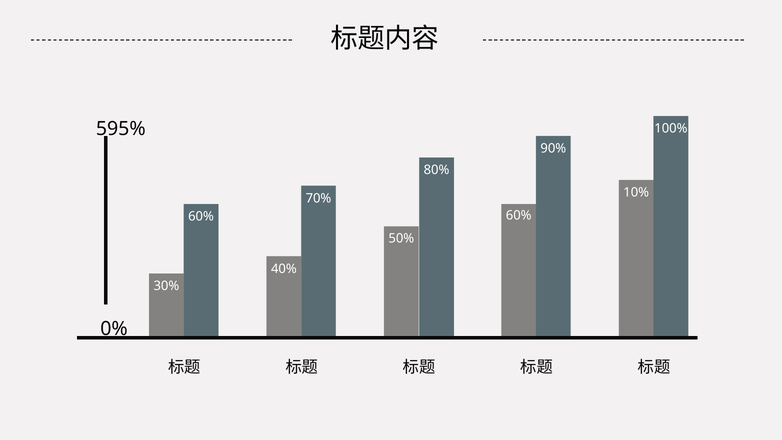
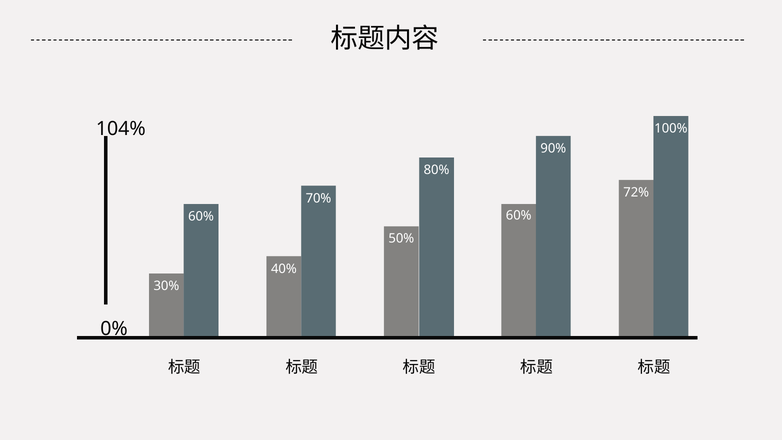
595%: 595% -> 104% (121, 129)
10%: 10% -> 72% (636, 192)
